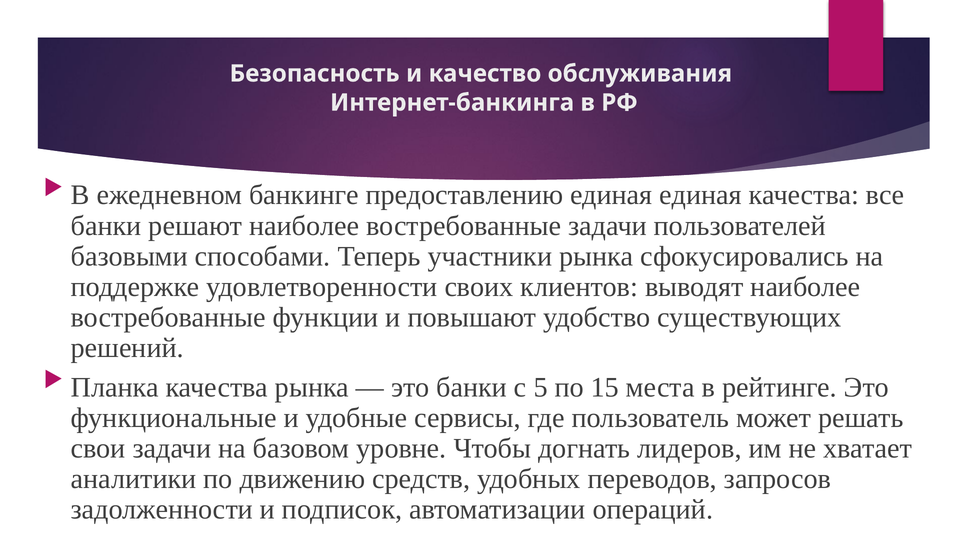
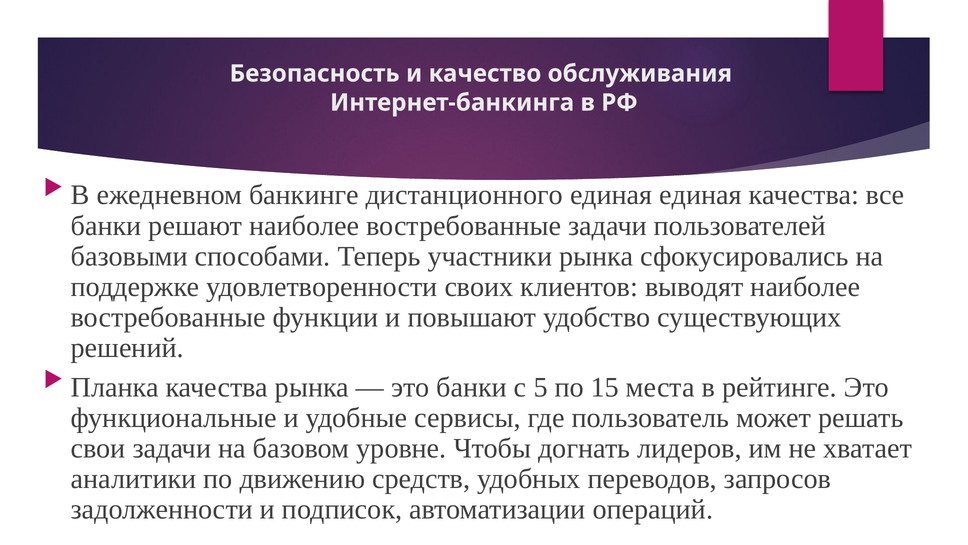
предоставлению: предоставлению -> дистанционного (464, 195)
